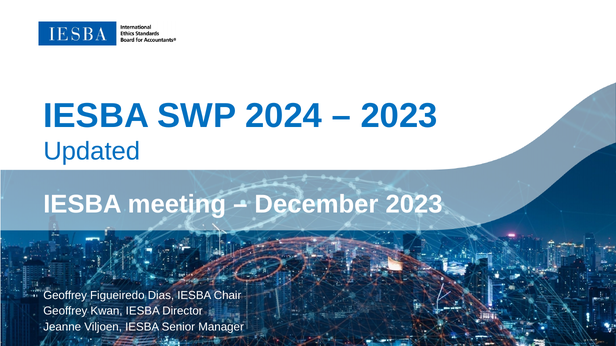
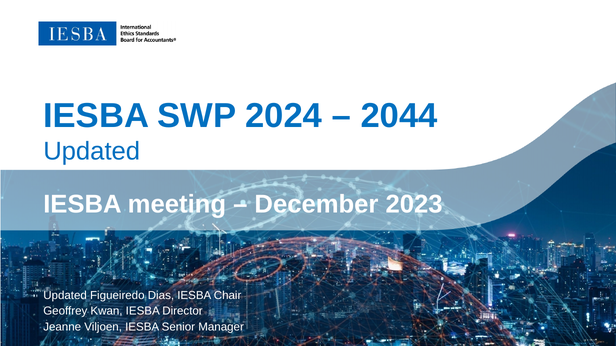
2023: 2023 -> 2044 (399, 116)
Geoffrey: Geoffrey -> Updated (65, 296)
